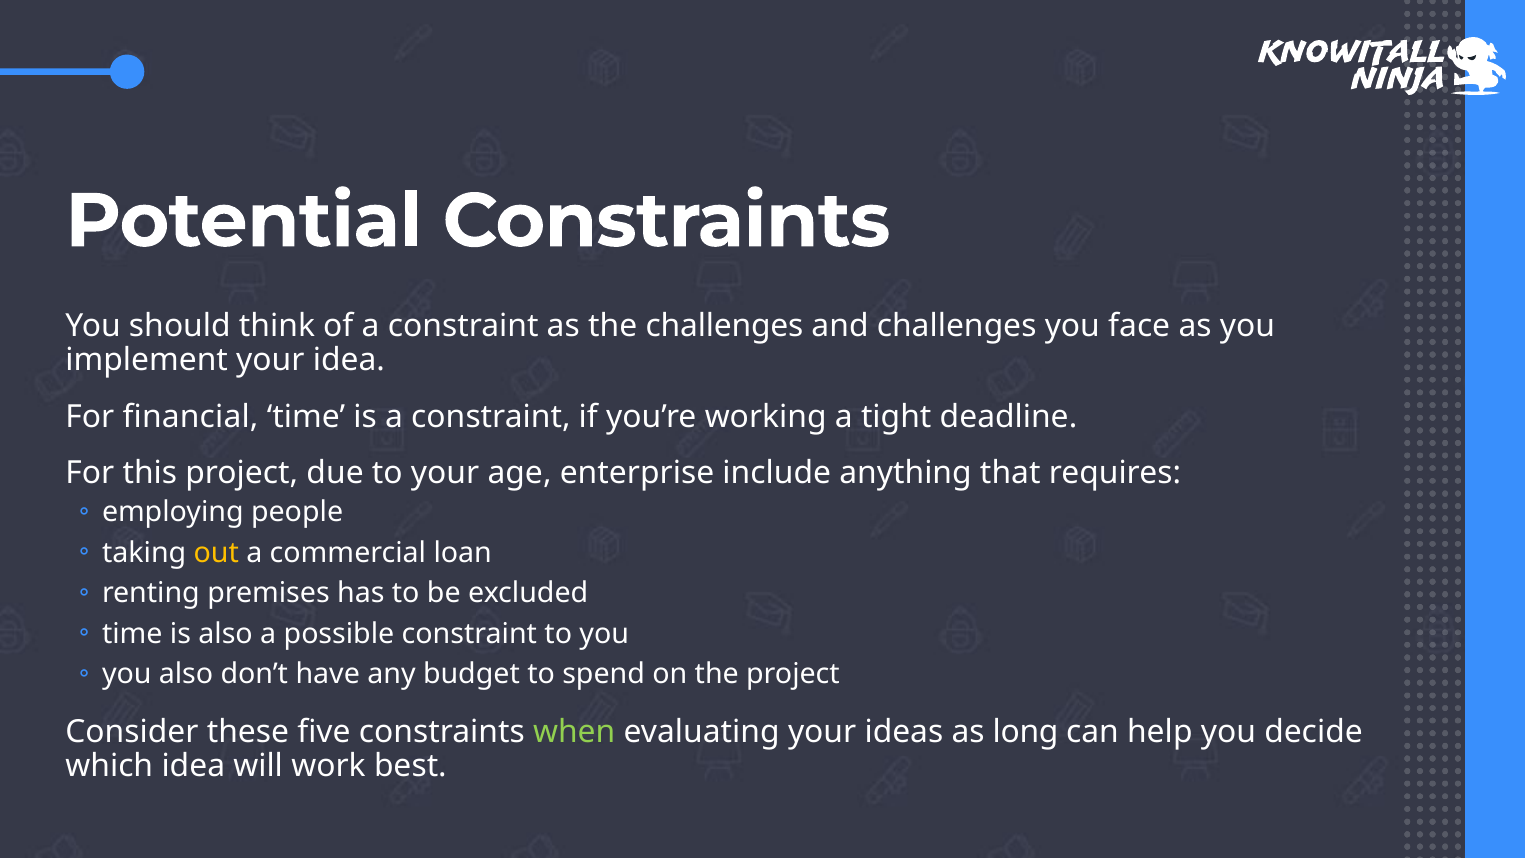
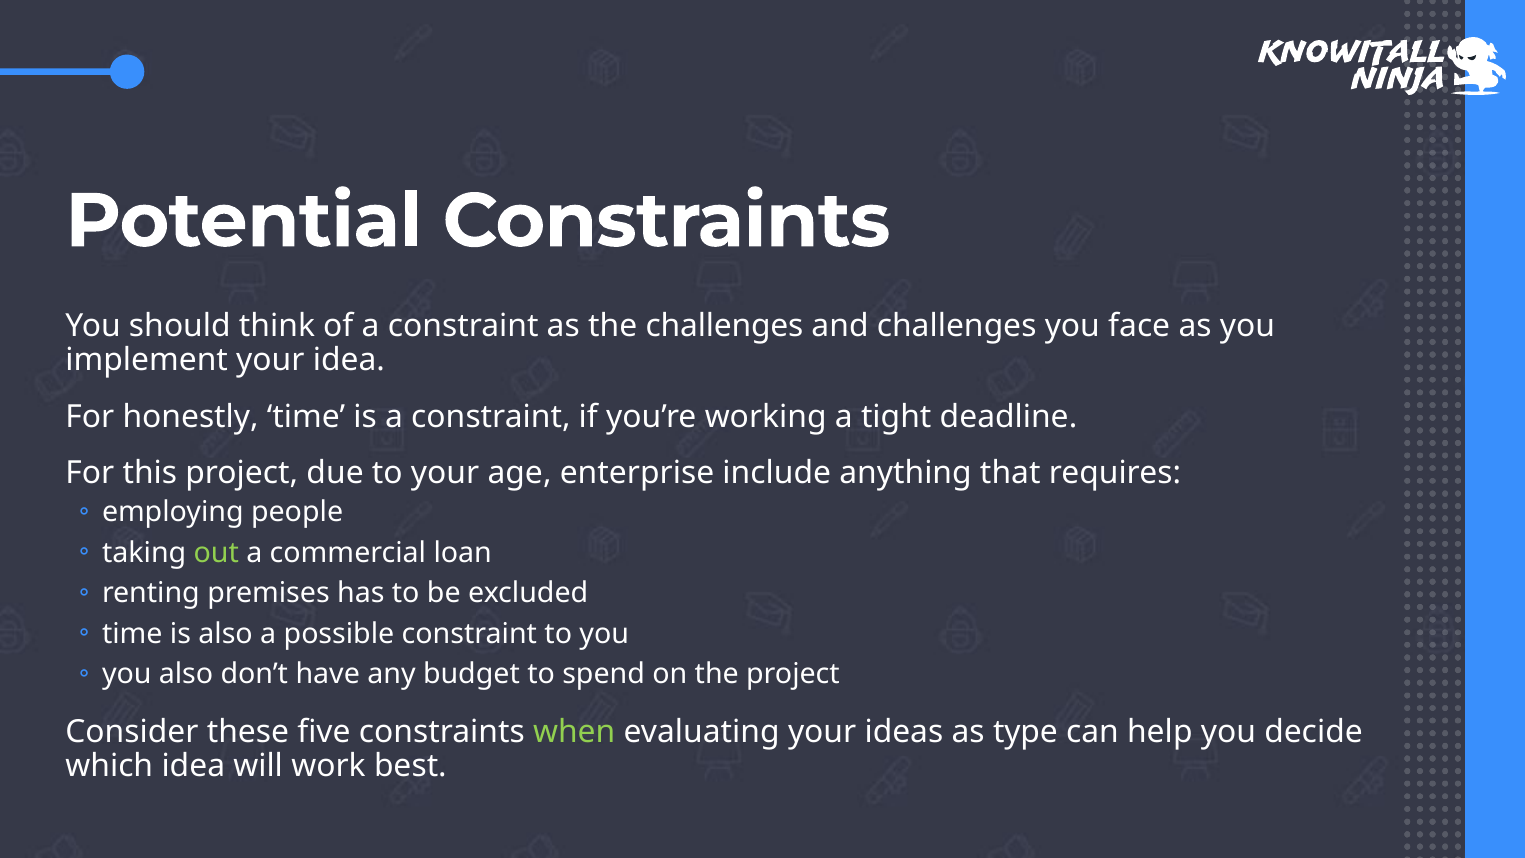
financial: financial -> honestly (191, 417)
out colour: yellow -> light green (216, 553)
long: long -> type (1025, 732)
